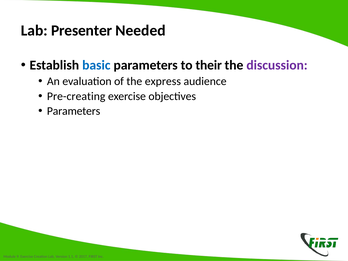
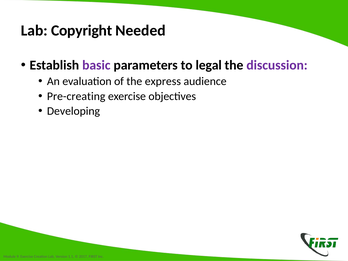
Presenter: Presenter -> Copyright (82, 31)
basic colour: blue -> purple (96, 65)
their: their -> legal (209, 65)
Parameters: Parameters -> Developing (73, 111)
